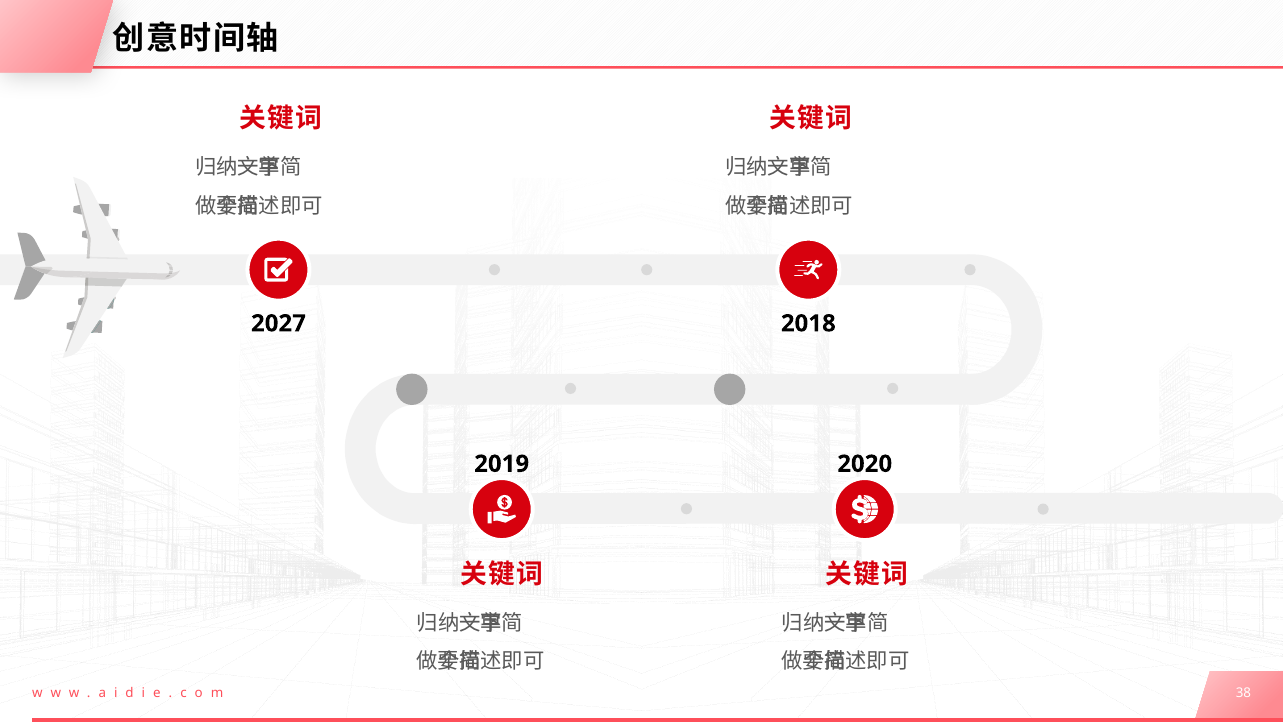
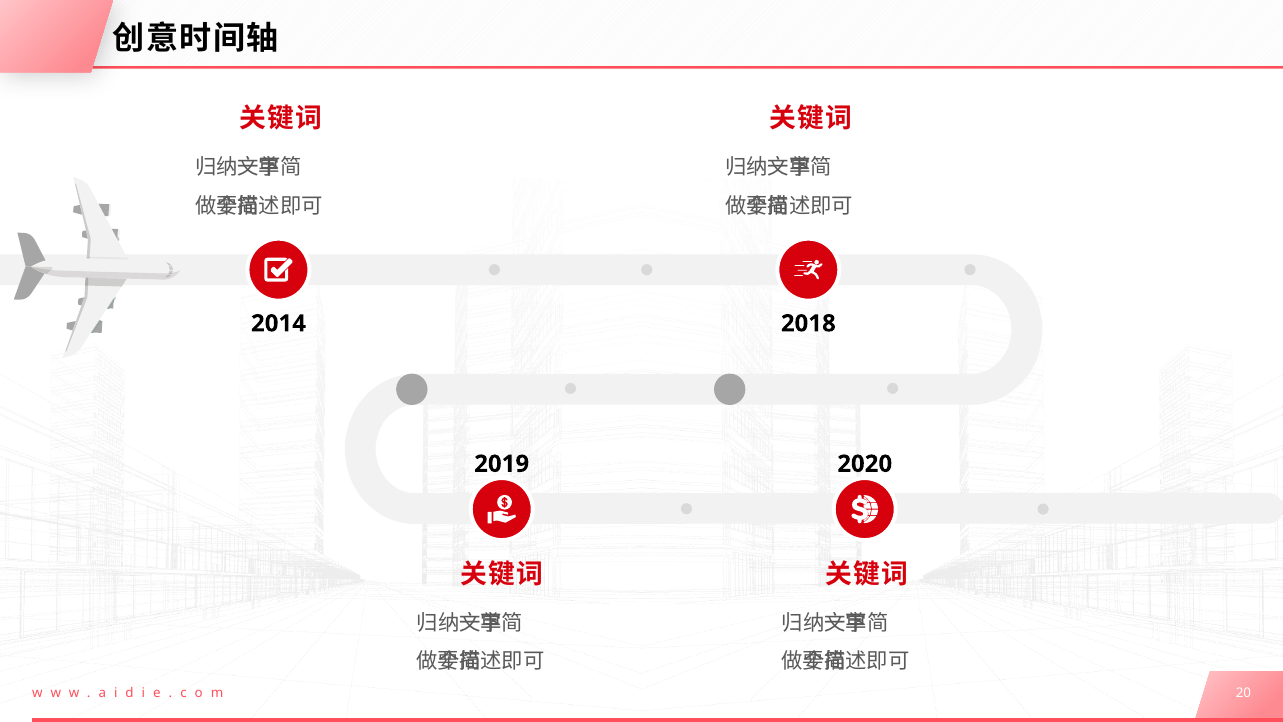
2027: 2027 -> 2014 (278, 323)
38: 38 -> 20 (1243, 692)
